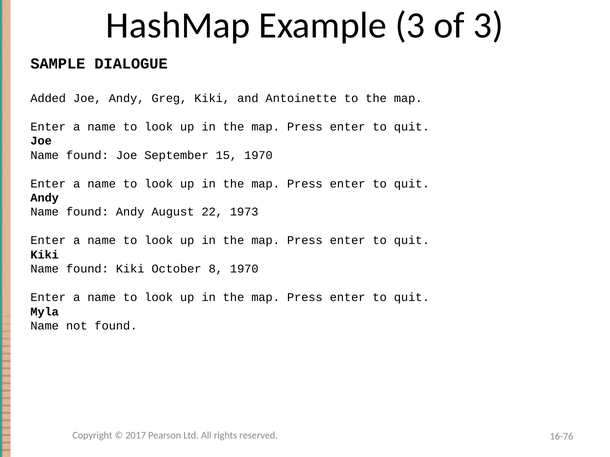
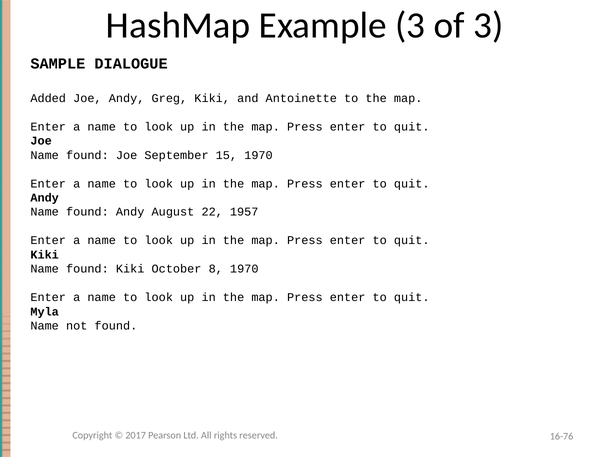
1973: 1973 -> 1957 (244, 212)
